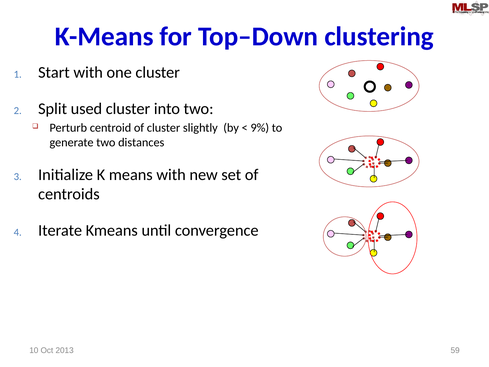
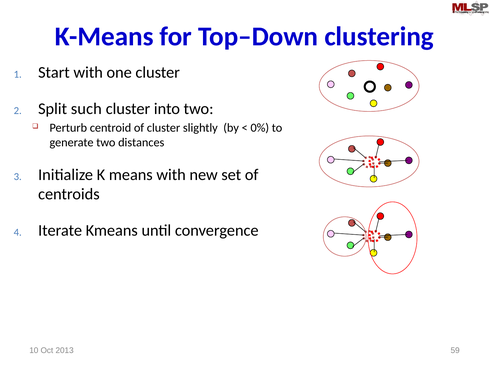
used: used -> such (86, 109)
9%: 9% -> 0% (260, 128)
